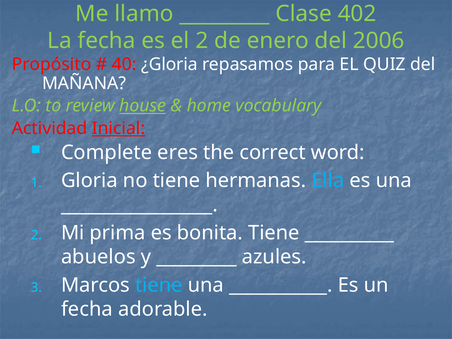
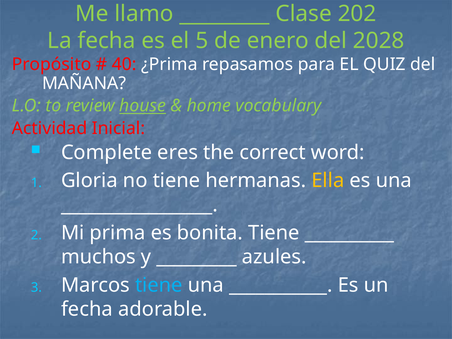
402: 402 -> 202 (357, 14)
el 2: 2 -> 5 (202, 41)
2006: 2006 -> 2028 (379, 41)
¿Gloria: ¿Gloria -> ¿Prima (169, 64)
Inicial underline: present -> none (119, 128)
Ella colour: light blue -> yellow (328, 181)
abuelos: abuelos -> muchos (98, 257)
